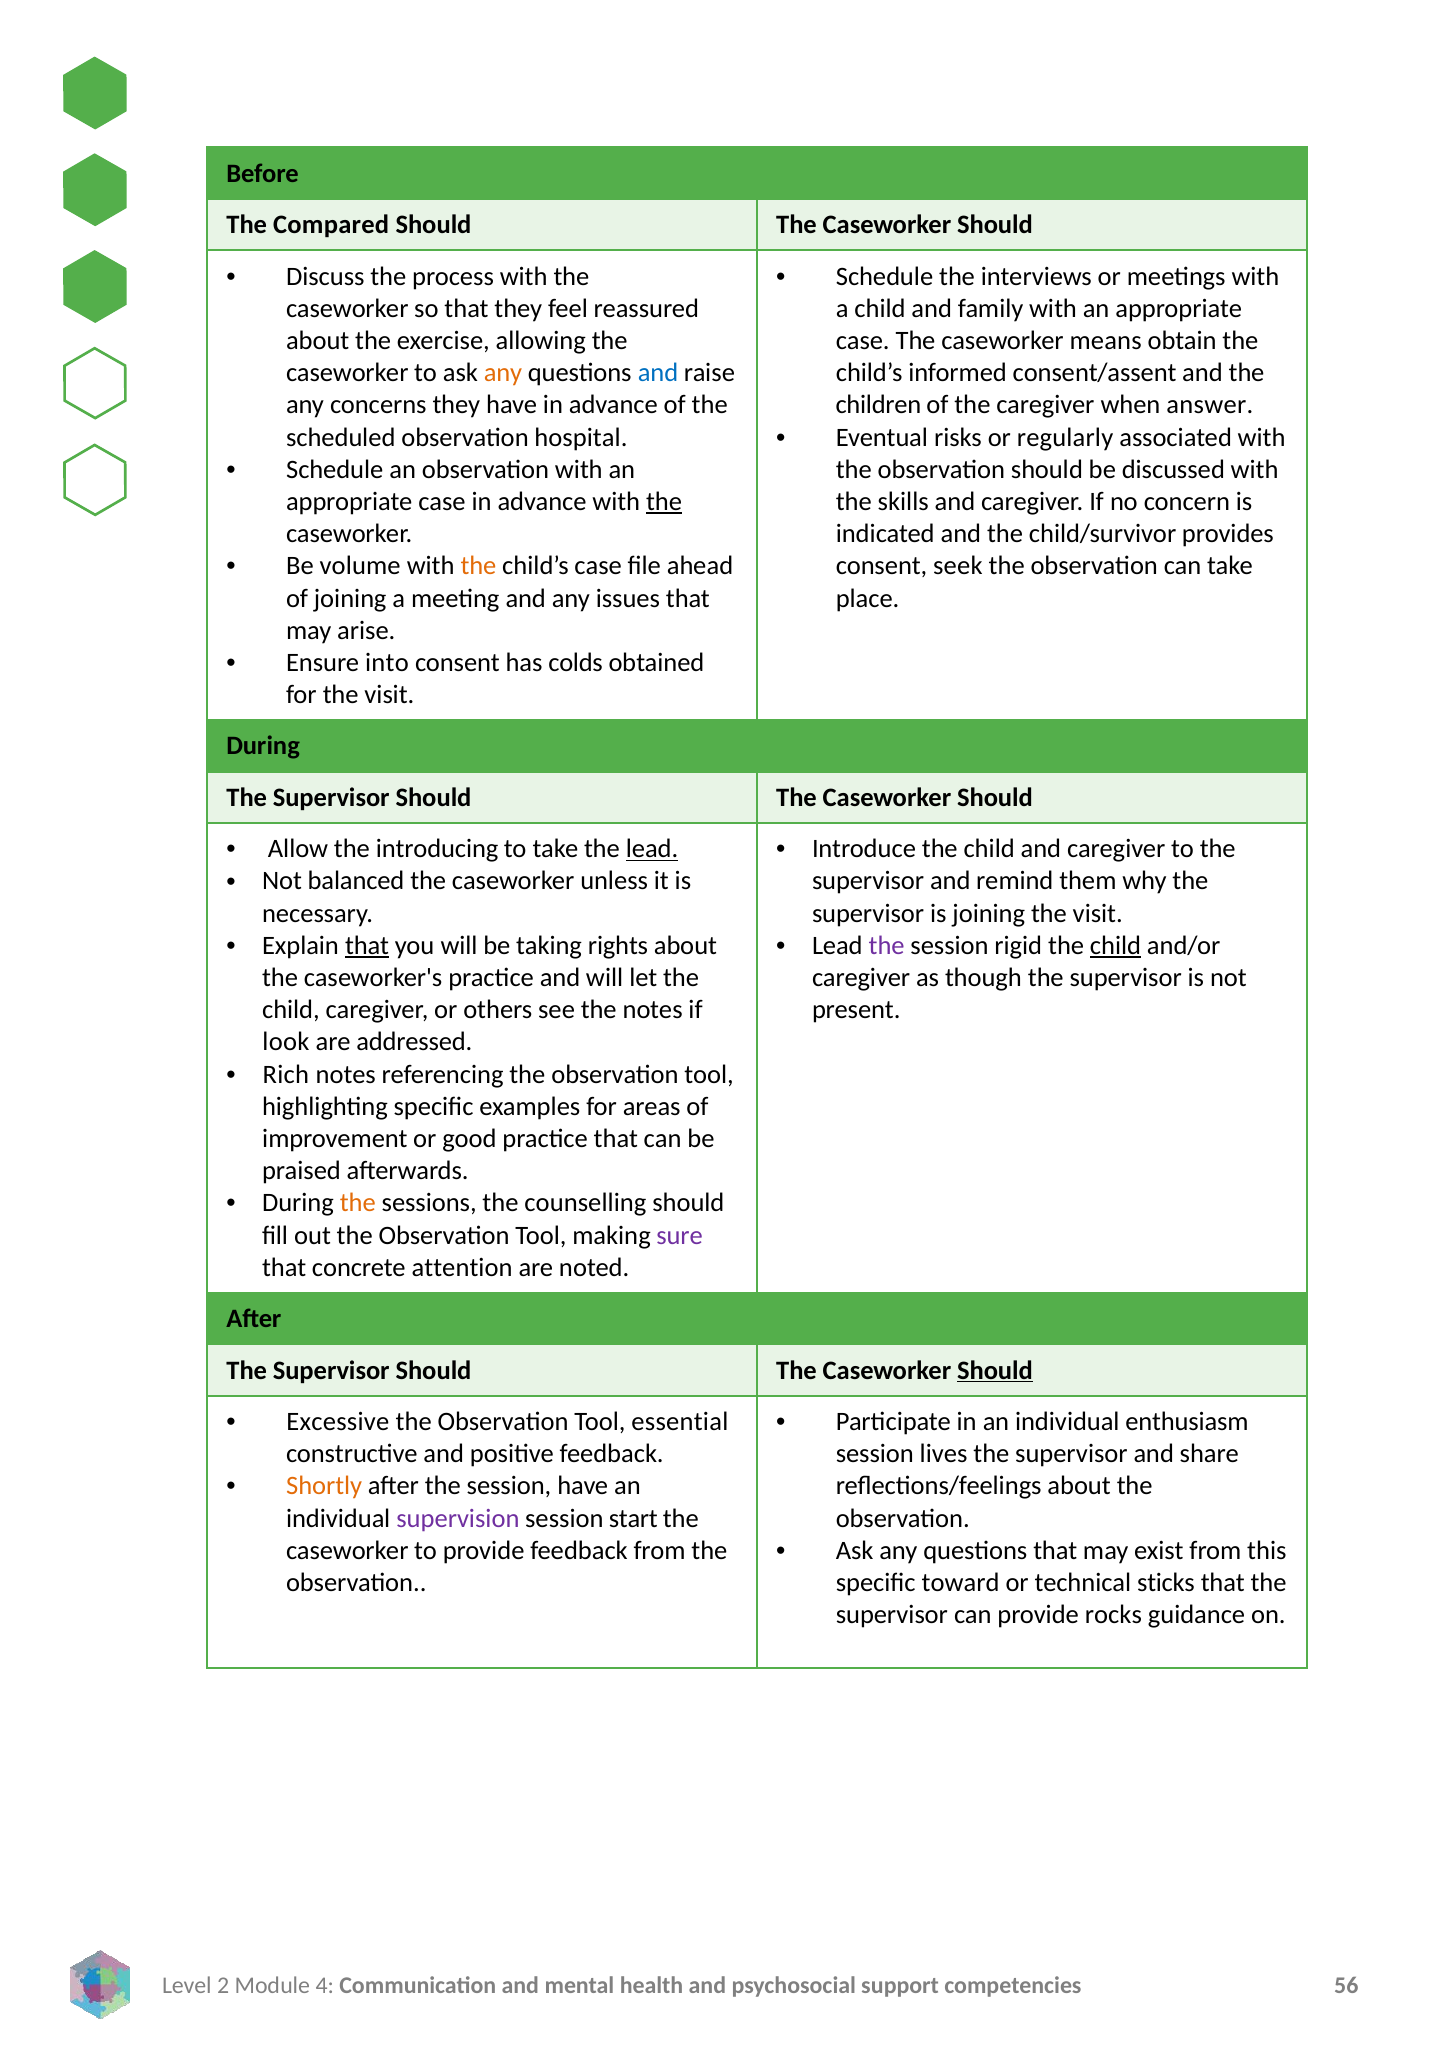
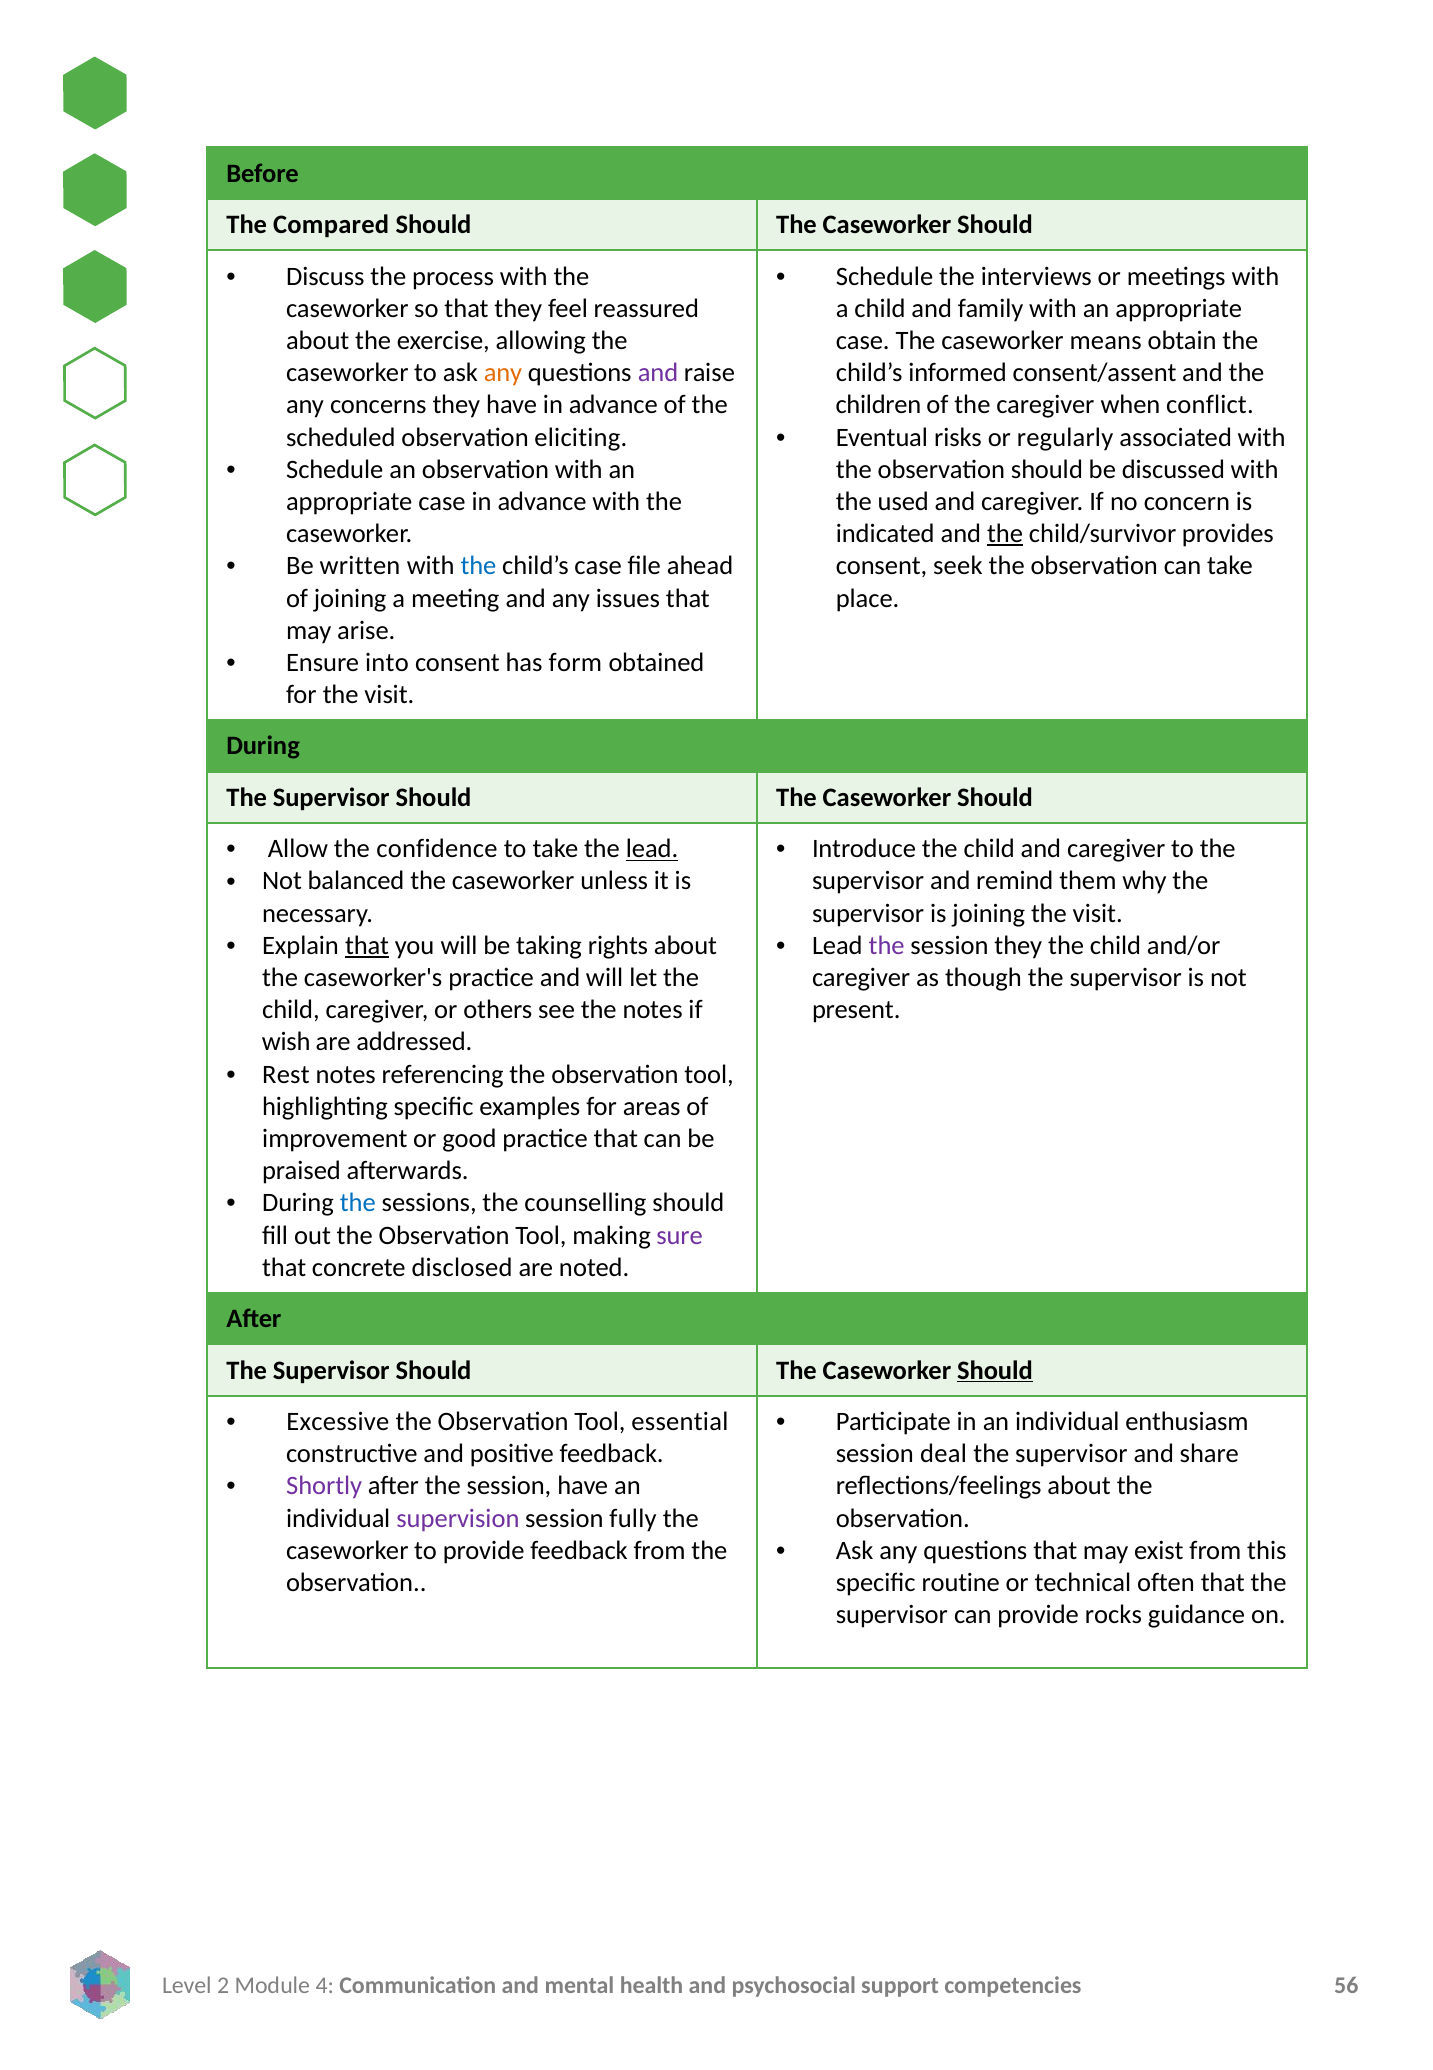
and colour: blue -> purple (658, 373)
answer: answer -> conflict (1210, 405)
hospital: hospital -> eliciting (581, 437)
the underline: present -> none (664, 502)
skills: skills -> used (903, 502)
the underline: none -> present (1005, 534)
volume: volume -> written (360, 566)
the colour: orange -> blue (479, 566)
colds: colds -> form (575, 663)
introducing: introducing -> confidence (437, 849)
session rigid: rigid -> they (1018, 946)
child underline: present -> none (1116, 946)
look: look -> wish (286, 1042)
Rich: Rich -> Rest (286, 1074)
the colour: orange -> blue (358, 1203)
attention: attention -> disclosed (462, 1267)
lives: lives -> deal (944, 1454)
Shortly colour: orange -> purple (324, 1486)
start: start -> fully (633, 1518)
toward: toward -> routine (961, 1583)
sticks: sticks -> often (1166, 1583)
